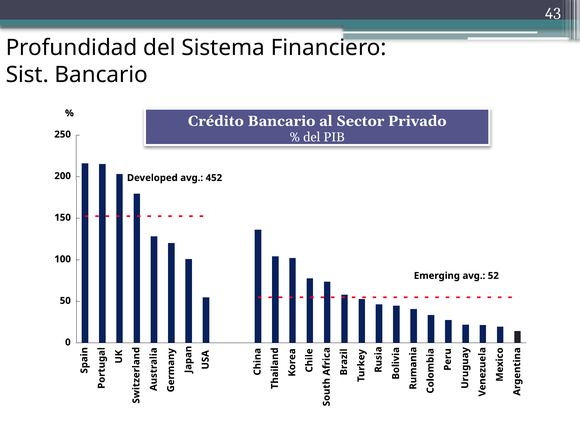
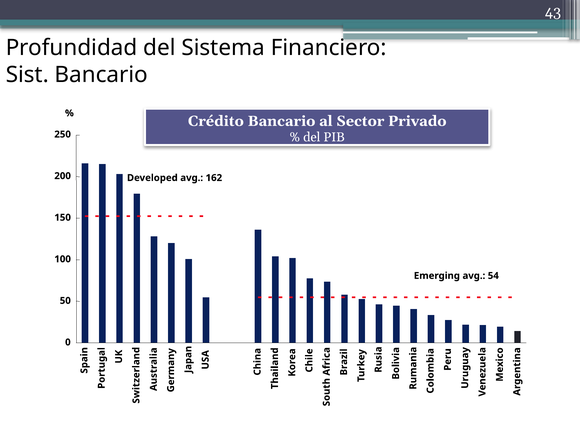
452: 452 -> 162 (214, 178)
52: 52 -> 54 (493, 276)
